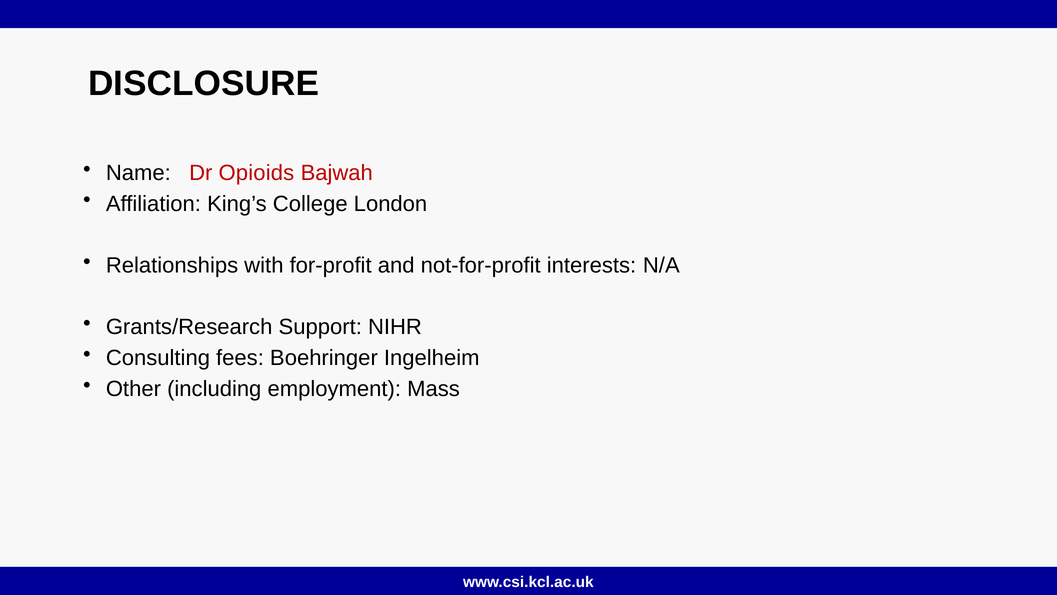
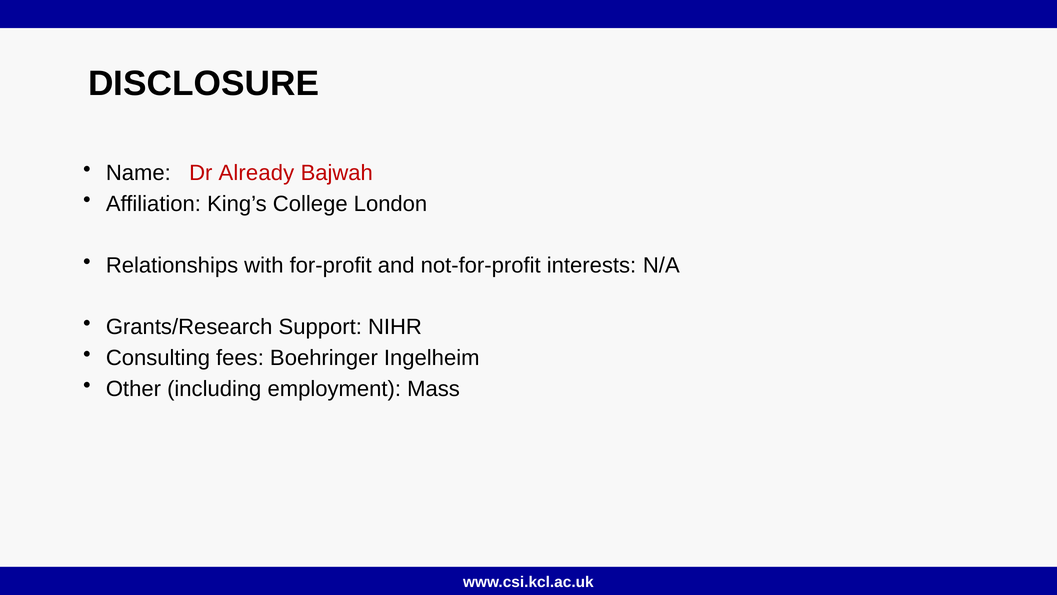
Opioids: Opioids -> Already (256, 173)
